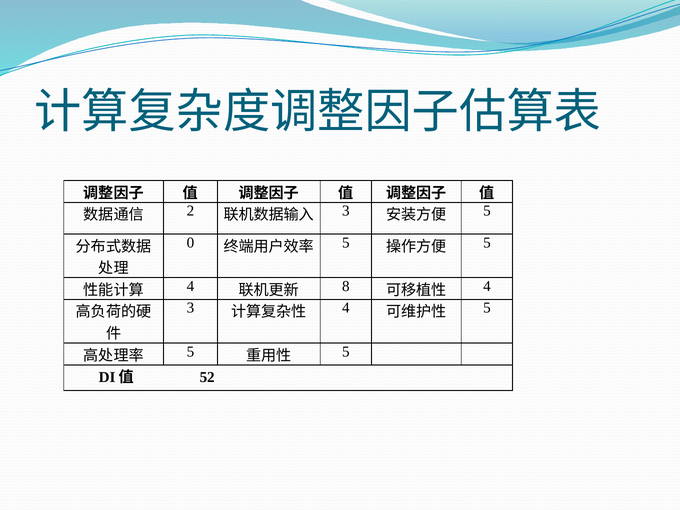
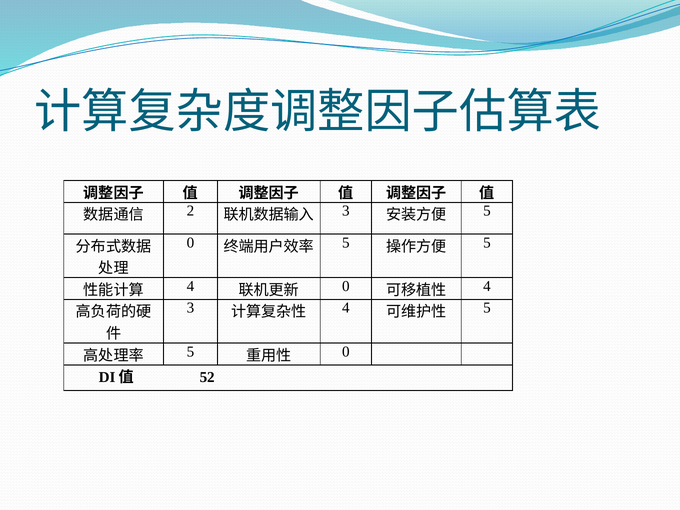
8: 8 -> 0 (346, 286)
5: 5 -> 0 (346, 352)
